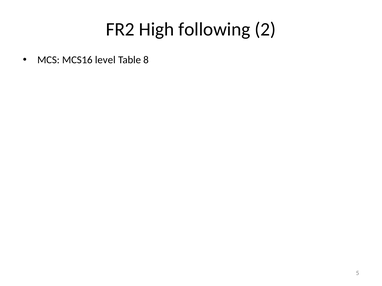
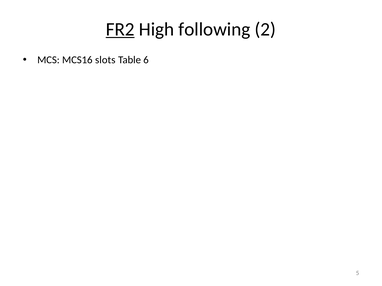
FR2 underline: none -> present (120, 29)
level: level -> slots (105, 60)
8: 8 -> 6 (146, 60)
